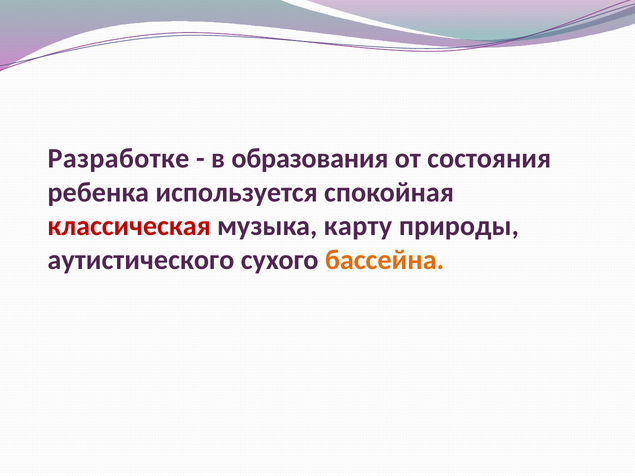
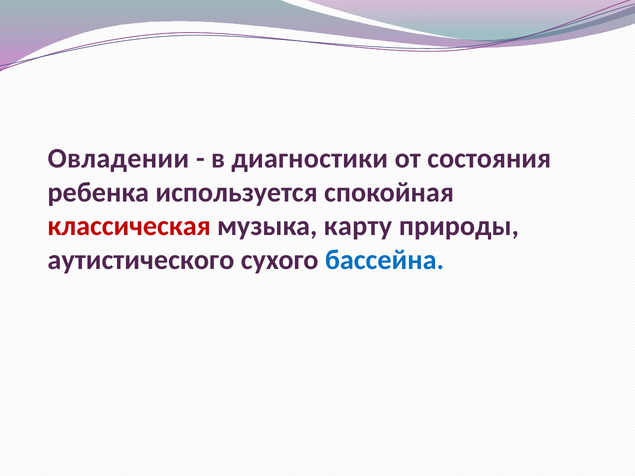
Разработке: Разработке -> Овладении (118, 158)
образования: образования -> диагностики (310, 158)
бассейна colour: orange -> blue (384, 260)
